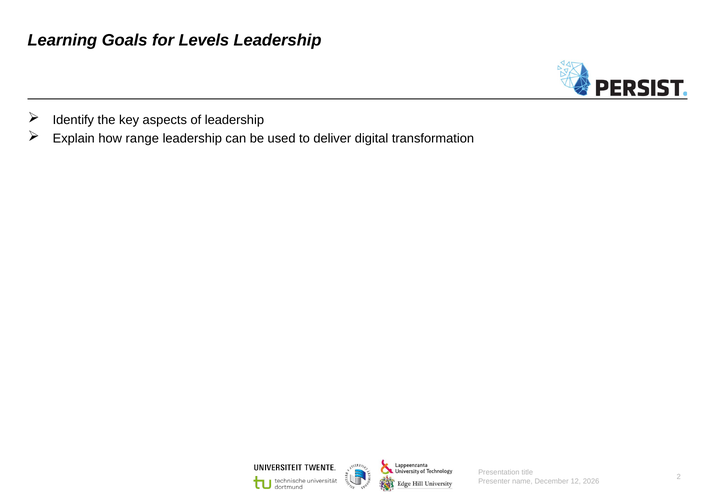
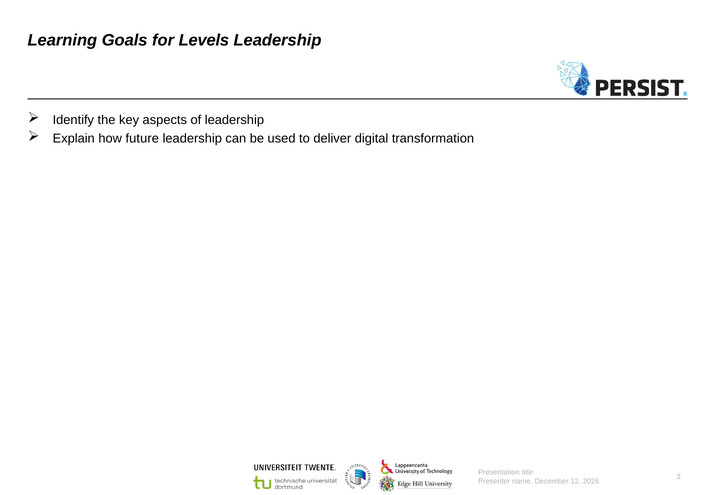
range: range -> future (142, 138)
